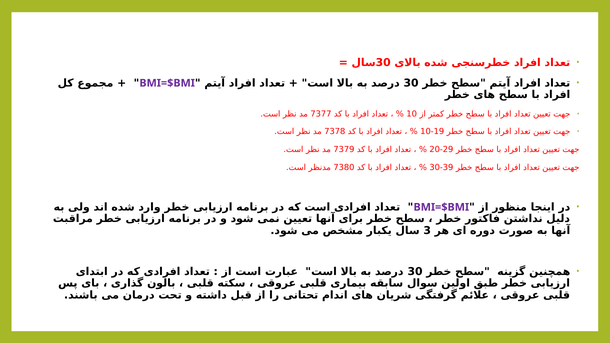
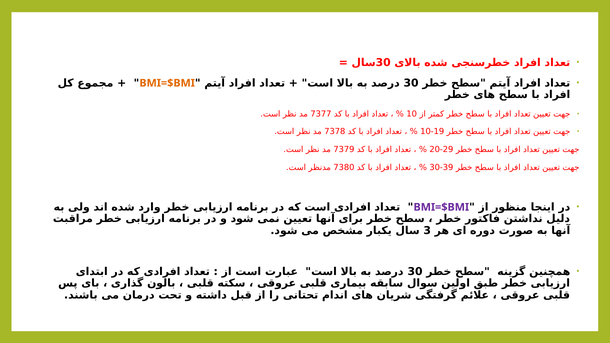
BMI=$BMI colour: purple -> orange (167, 83)
